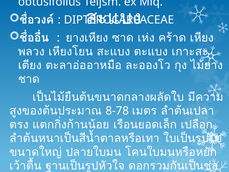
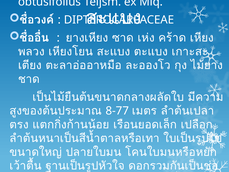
8-78: 8-78 -> 8-77 (117, 111)
